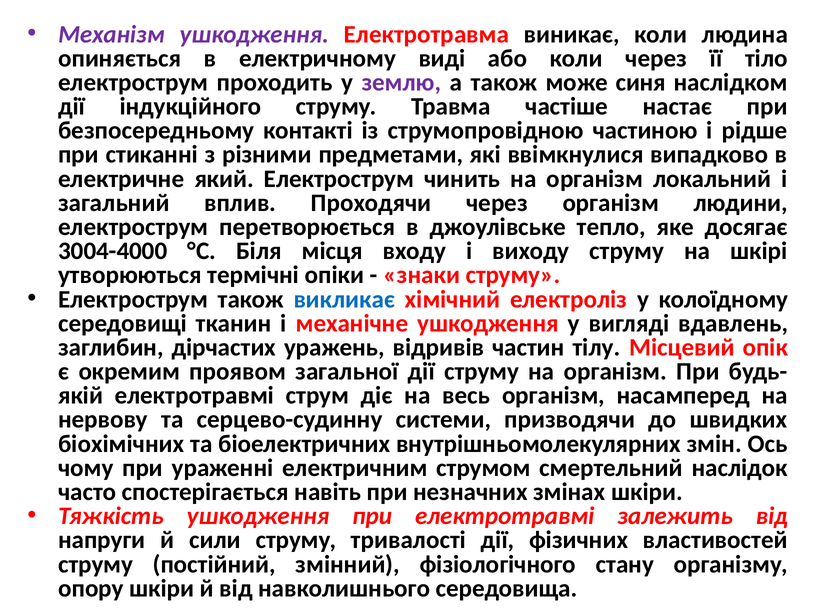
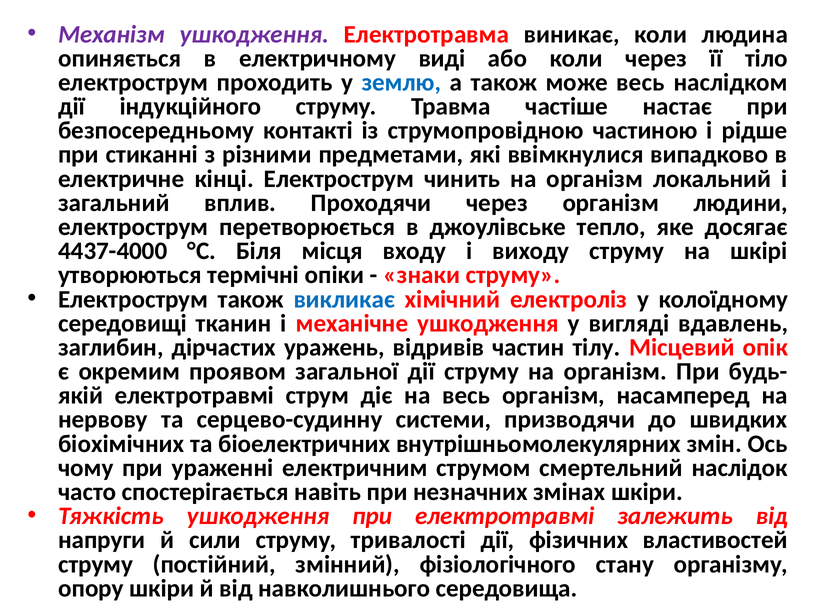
землю colour: purple -> blue (402, 82)
може синя: синя -> весь (641, 82)
який: який -> кінці (224, 179)
3004-4000: 3004-4000 -> 4437-4000 (113, 251)
